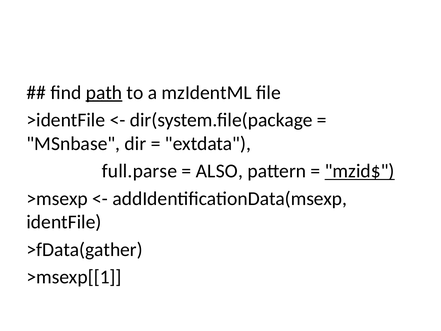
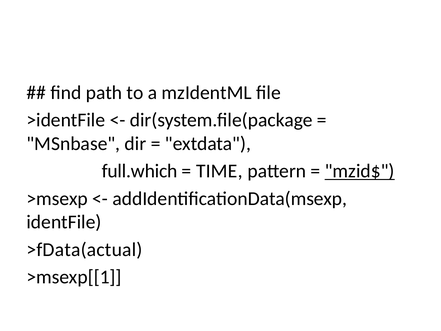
path underline: present -> none (104, 93)
full.parse: full.parse -> full.which (140, 171)
ALSO: ALSO -> TIME (219, 171)
>fData(gather: >fData(gather -> >fData(actual (84, 249)
